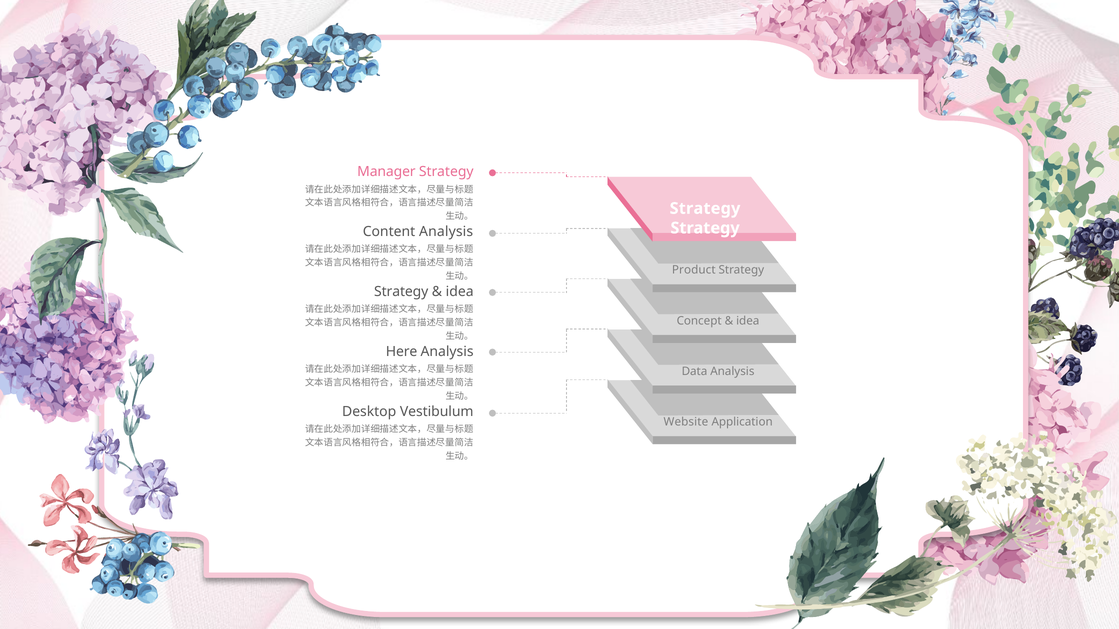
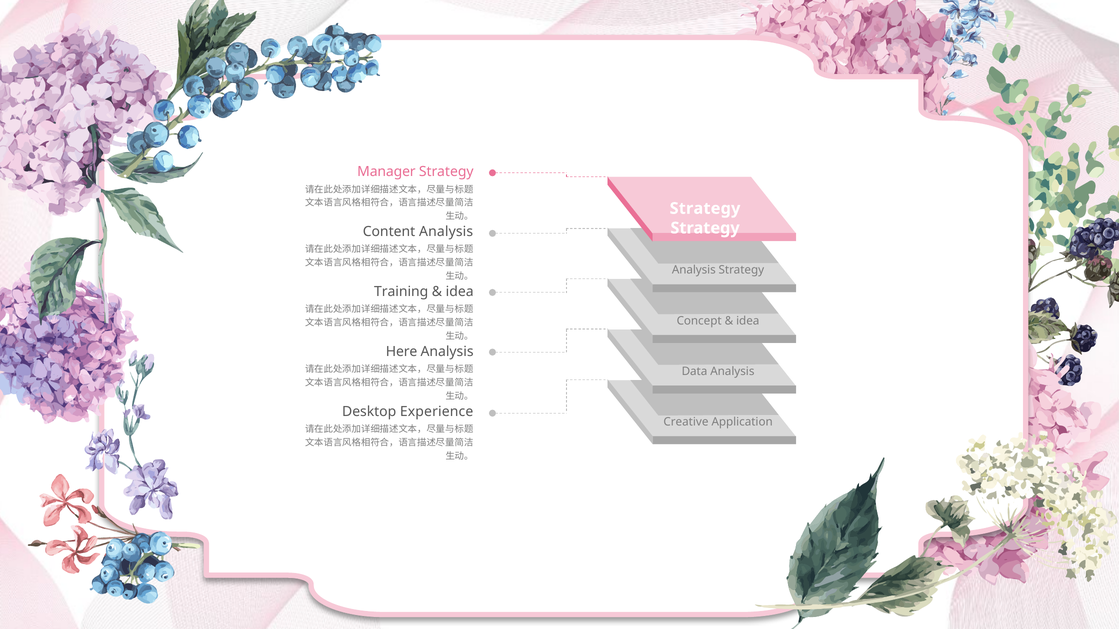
Product: Product -> Analysis (694, 270)
Strategy: Strategy -> Training (401, 292)
Vestibulum: Vestibulum -> Experience (437, 412)
Website: Website -> Creative (686, 422)
